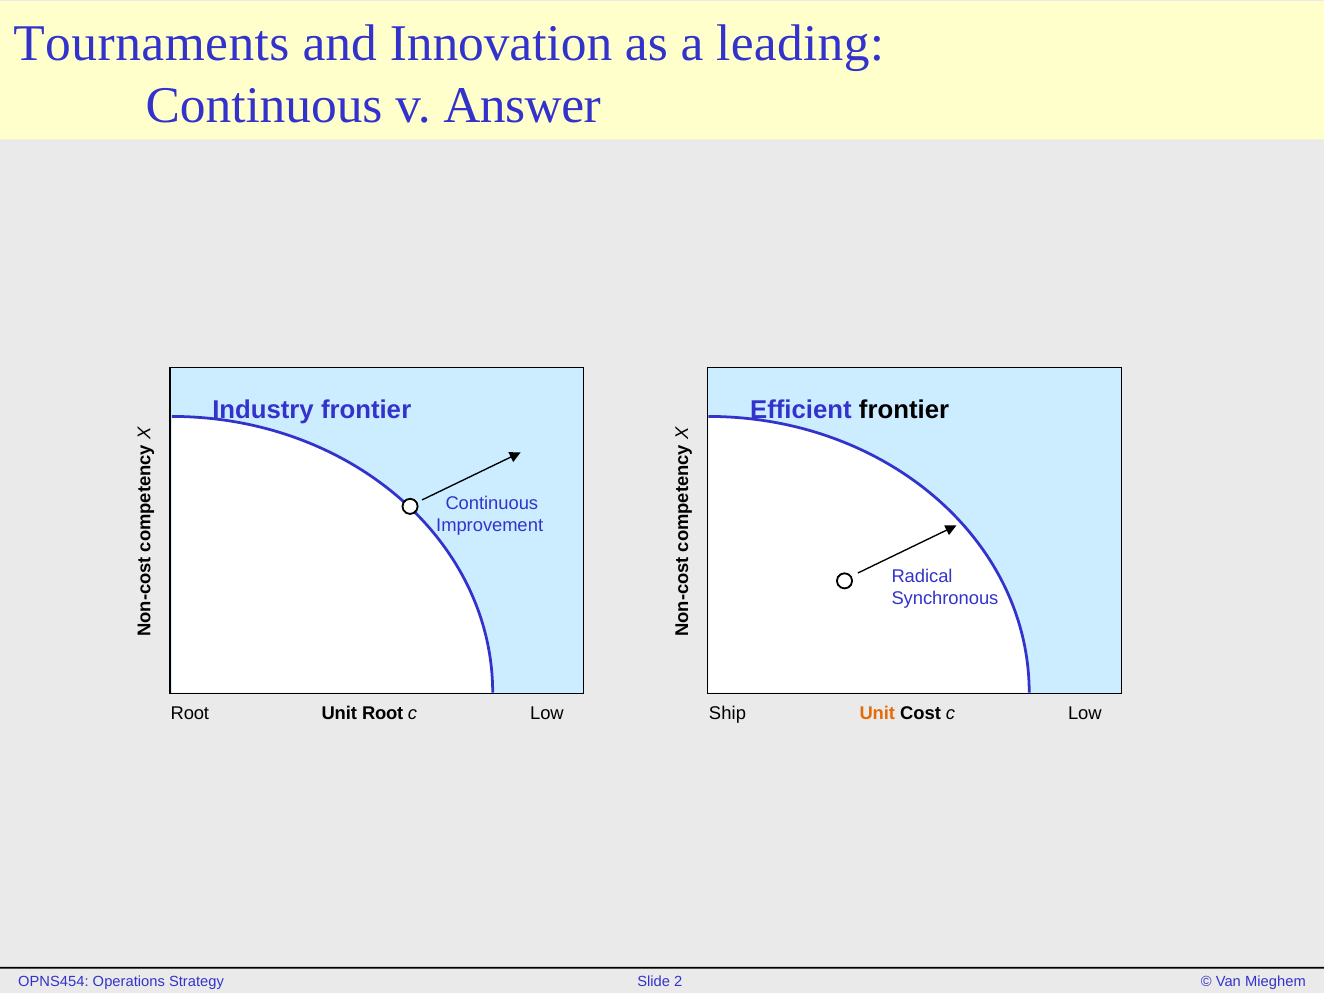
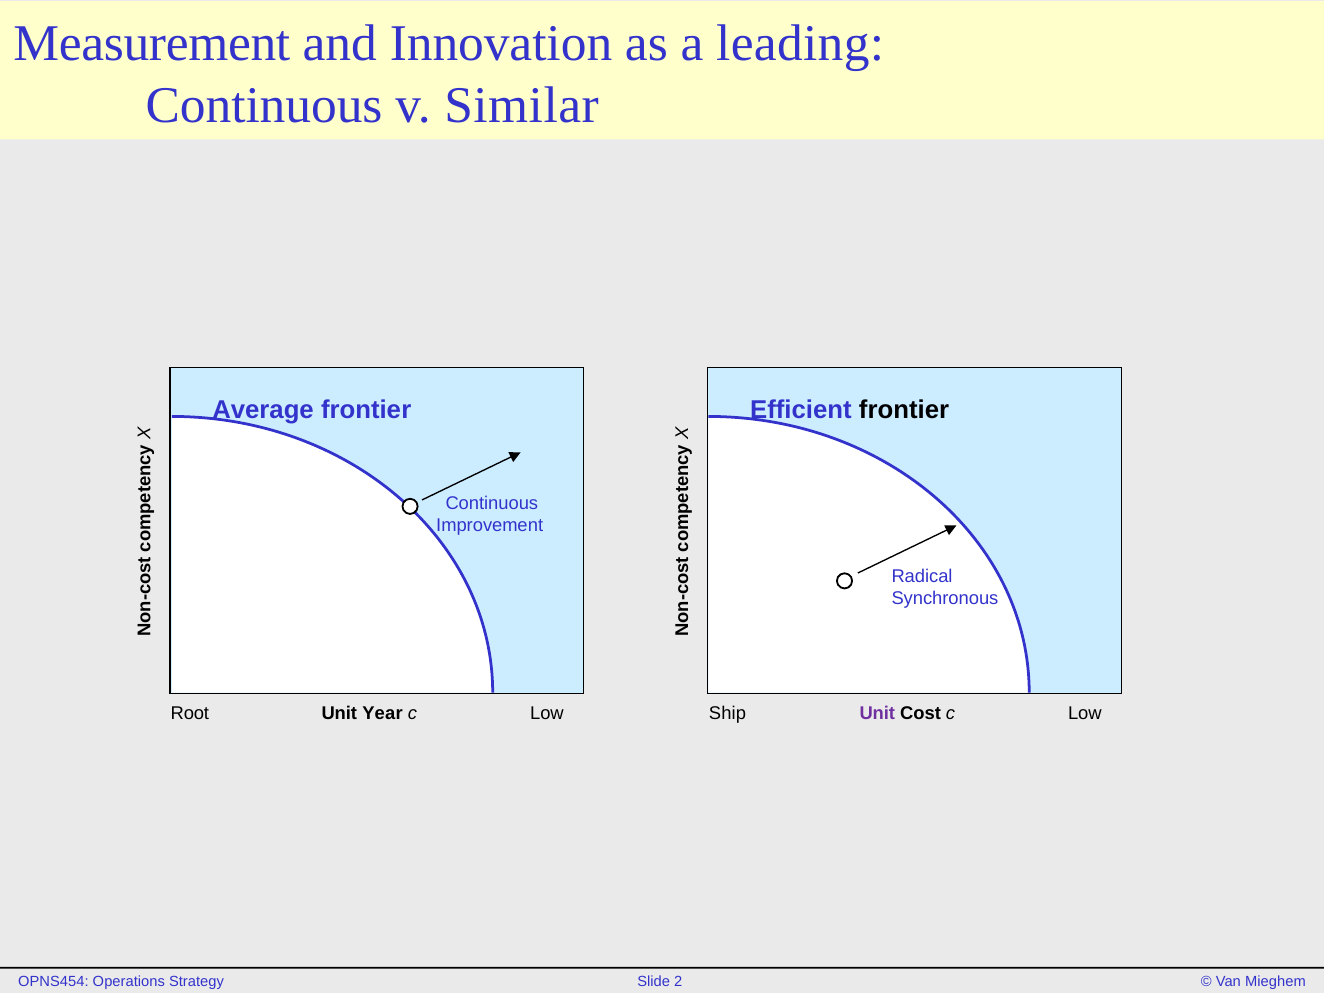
Tournaments: Tournaments -> Measurement (152, 44)
Answer: Answer -> Similar (522, 106)
Industry: Industry -> Average (263, 410)
Unit Root: Root -> Year (383, 714)
Unit colour: orange -> purple (877, 714)
